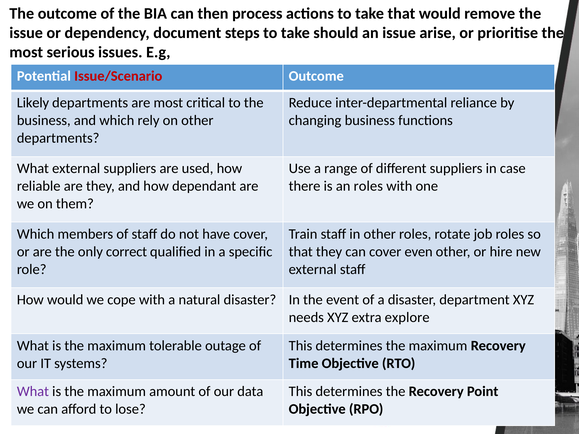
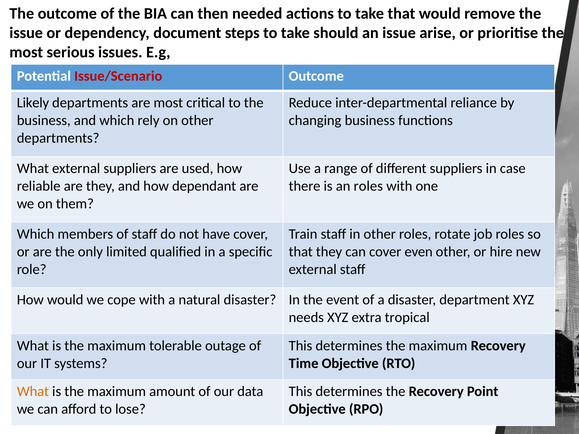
process: process -> needed (257, 14)
correct: correct -> limited (127, 252)
explore: explore -> tropical (407, 318)
What colour: purple -> orange (33, 392)
